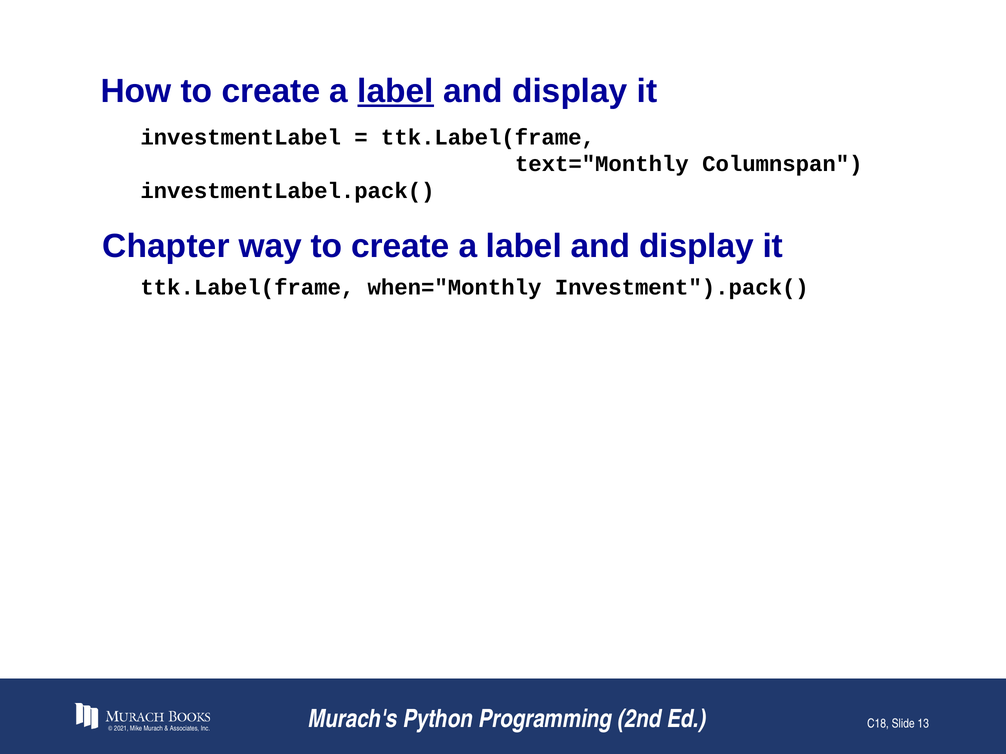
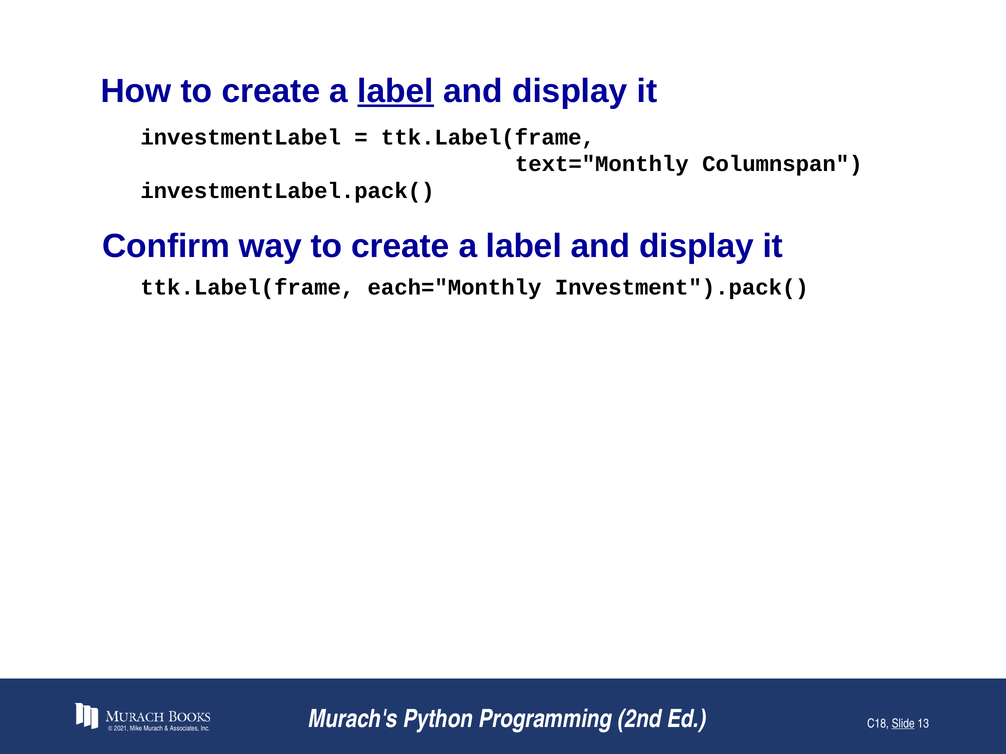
Chapter: Chapter -> Confirm (166, 246)
when="Monthly: when="Monthly -> each="Monthly (455, 287)
Slide underline: none -> present (903, 724)
